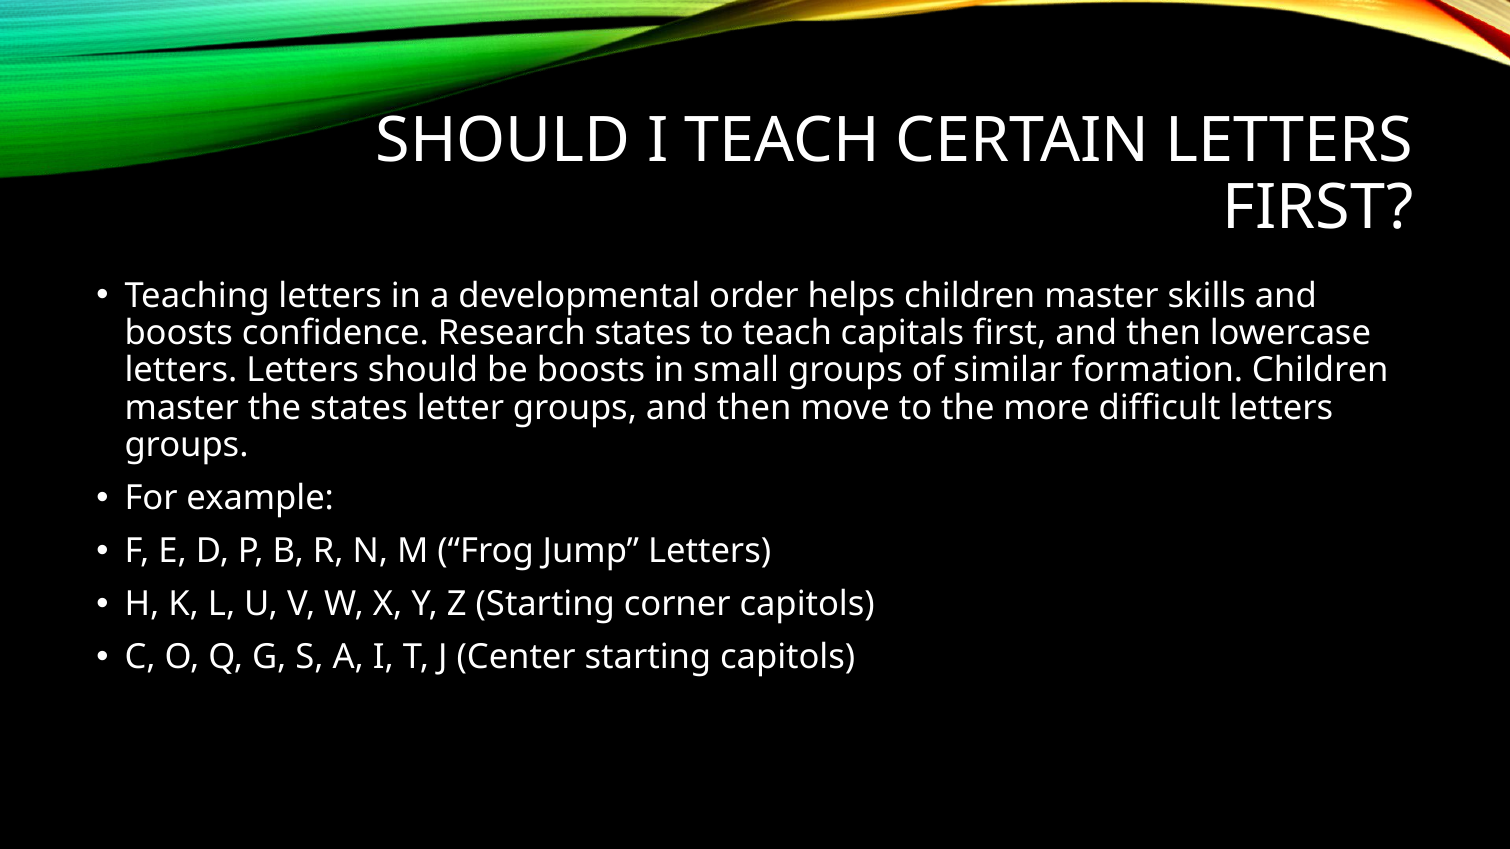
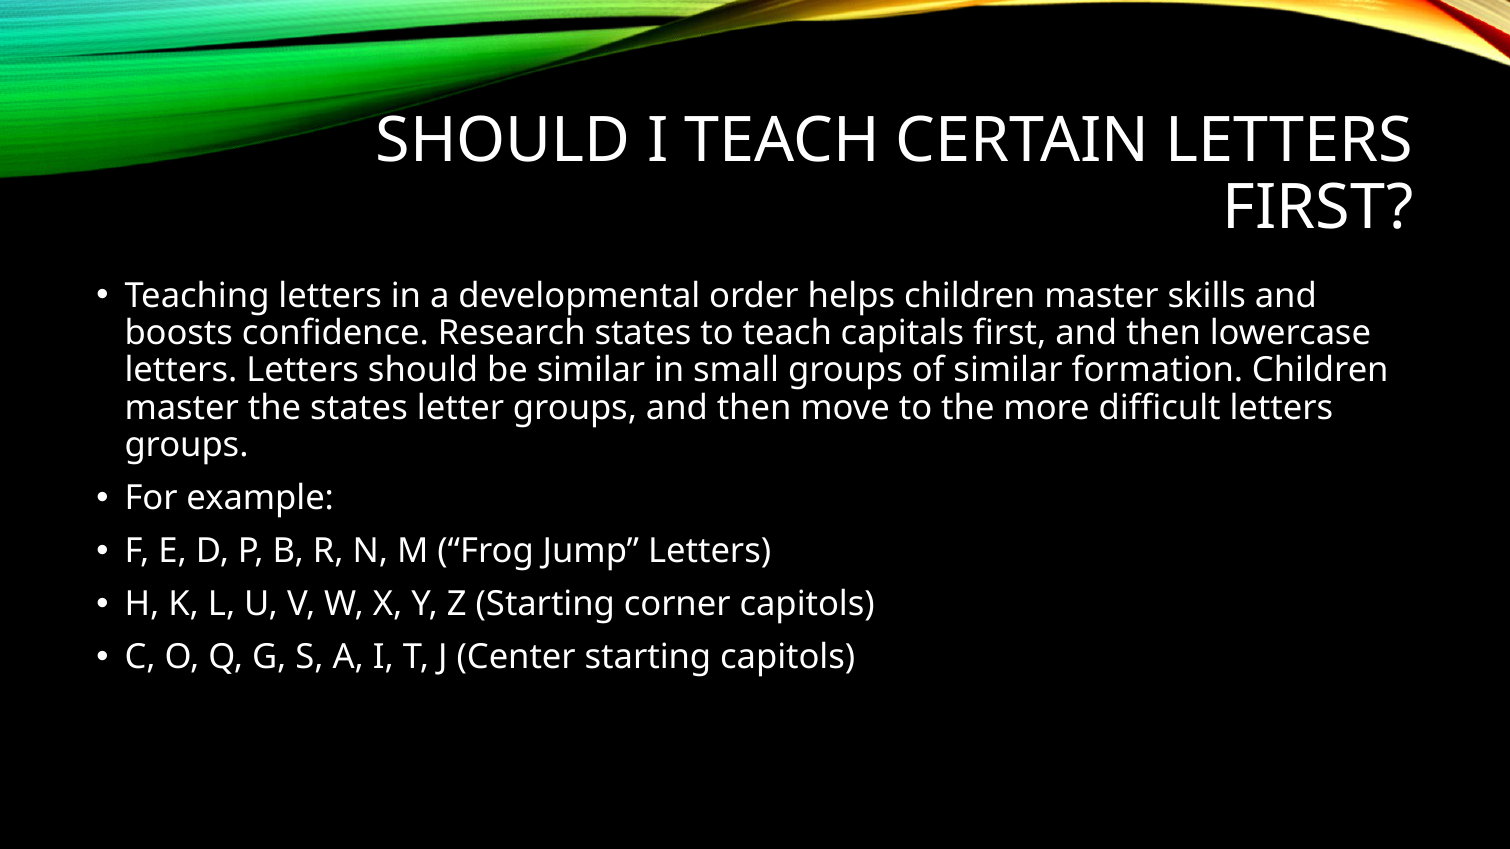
be boosts: boosts -> similar (591, 371)
